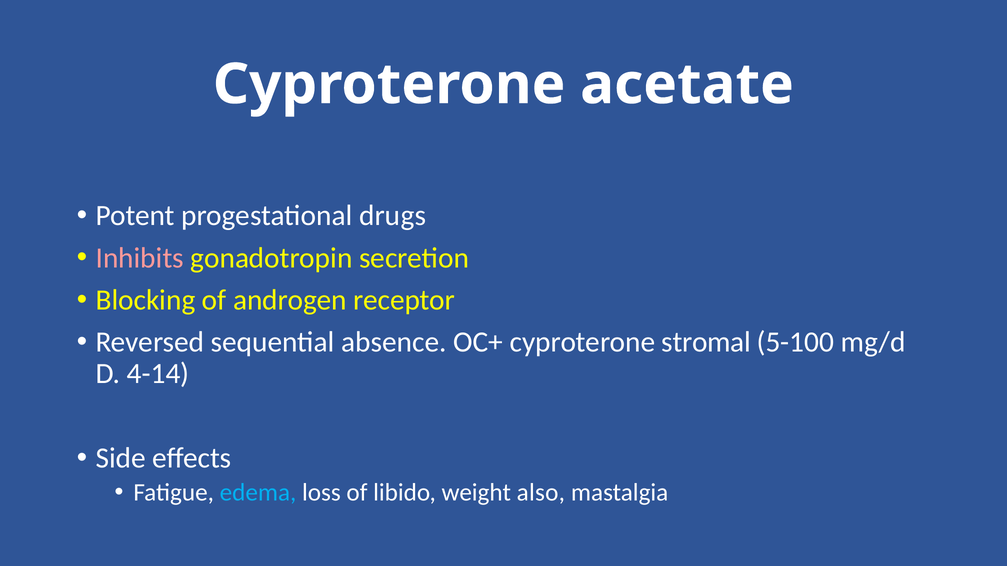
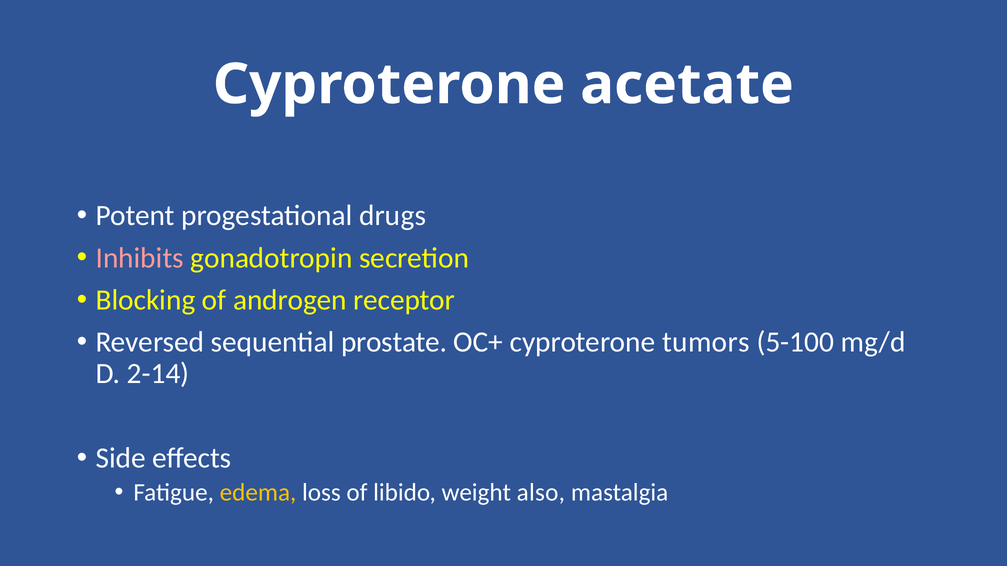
absence: absence -> prostate (394, 342)
stromal: stromal -> tumors (706, 342)
4-14: 4-14 -> 2-14 (158, 374)
edema colour: light blue -> yellow (258, 493)
